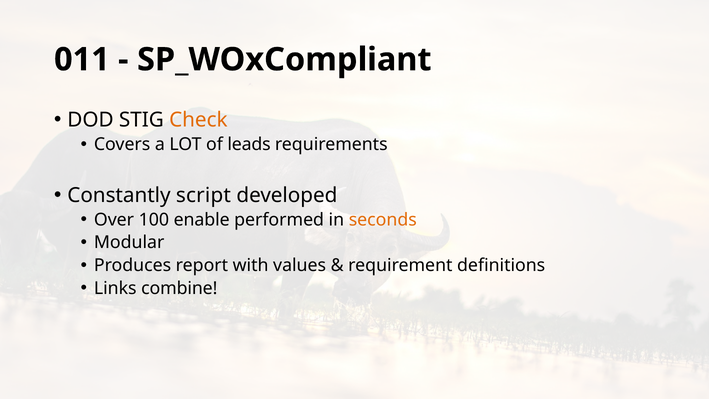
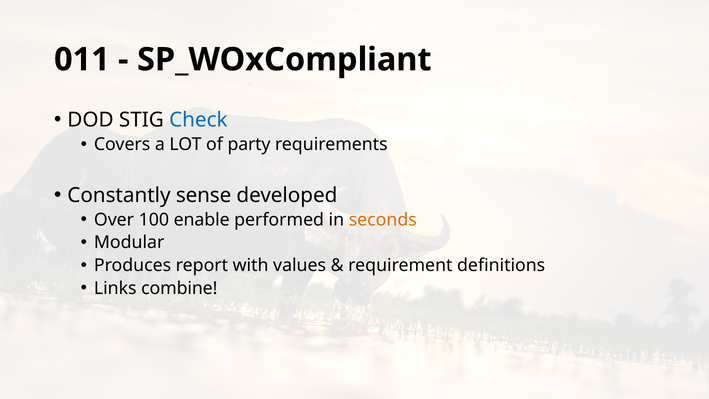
Check colour: orange -> blue (198, 120)
leads: leads -> party (249, 144)
script: script -> sense (204, 195)
